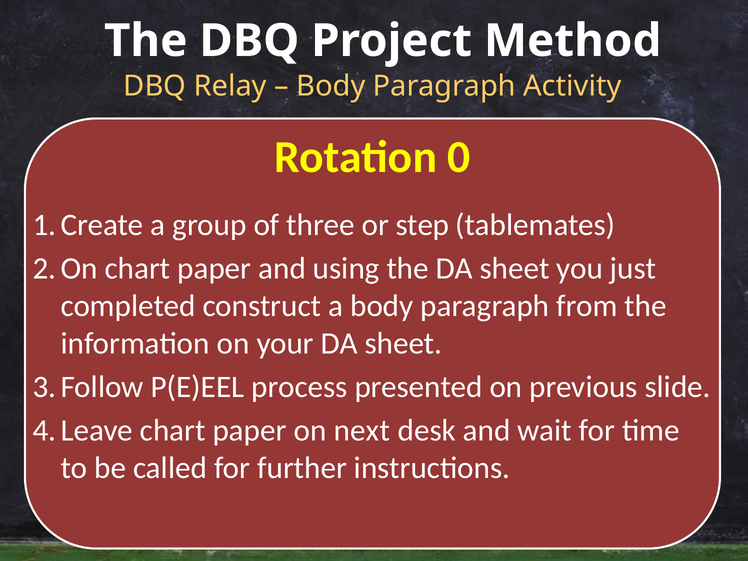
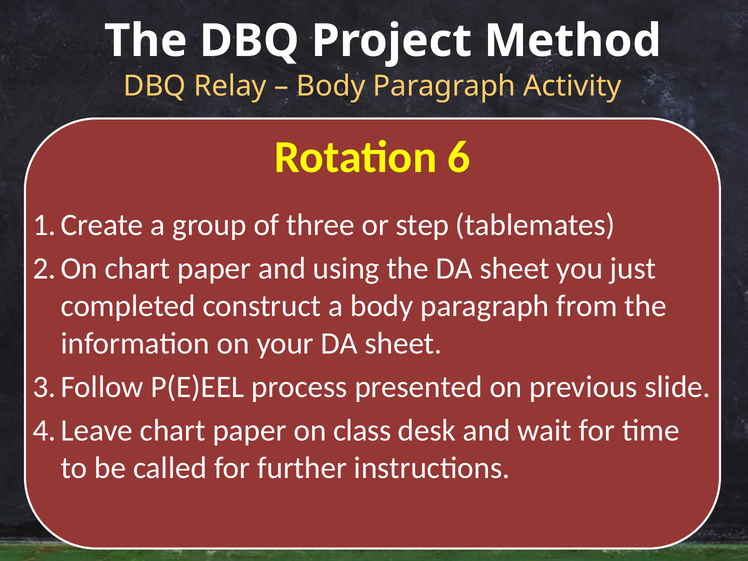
0: 0 -> 6 (459, 157)
next: next -> class (362, 431)
